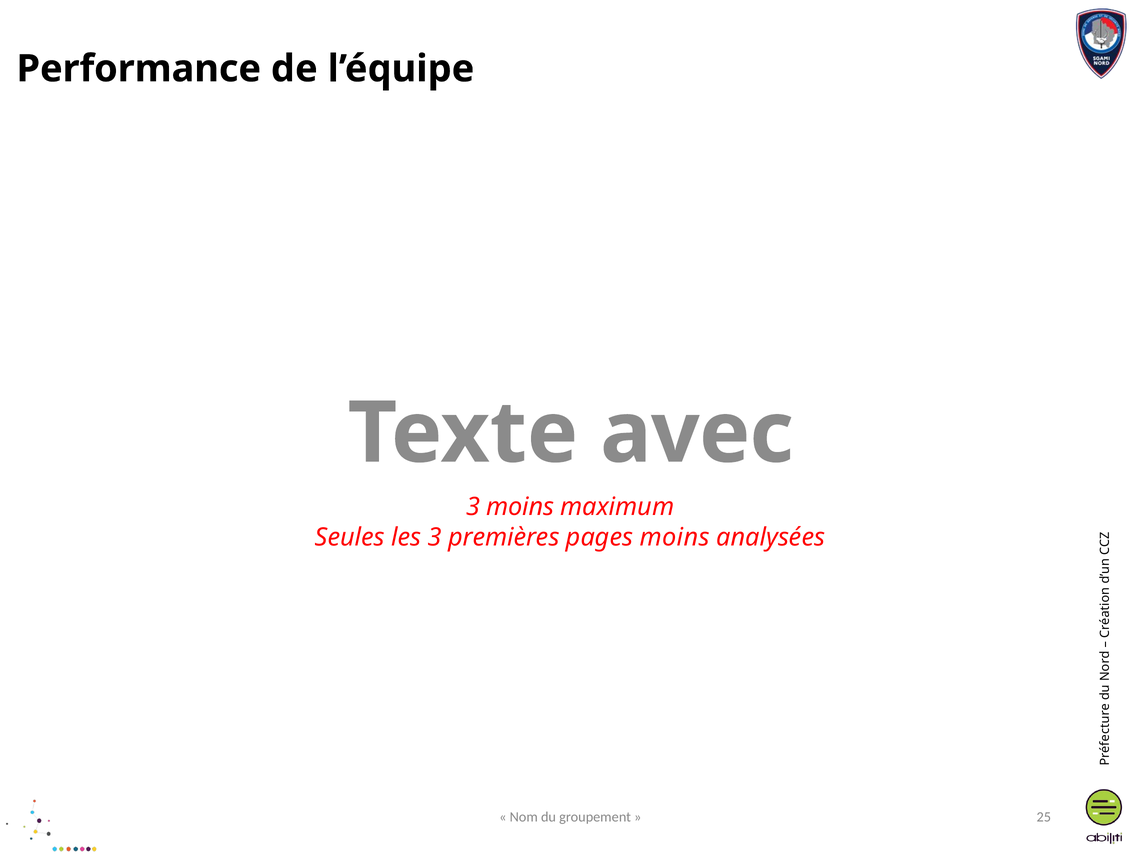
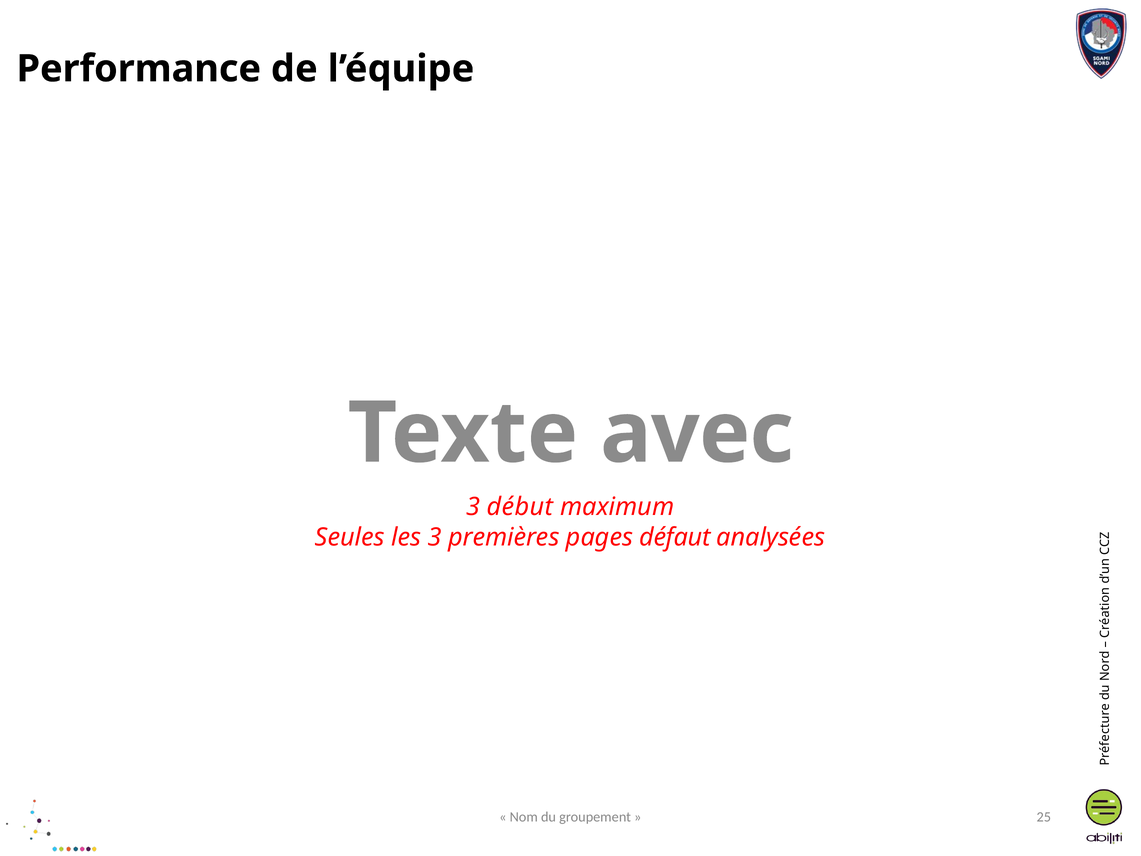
3 moins: moins -> début (520, 507)
pages moins: moins -> défaut (675, 537)
